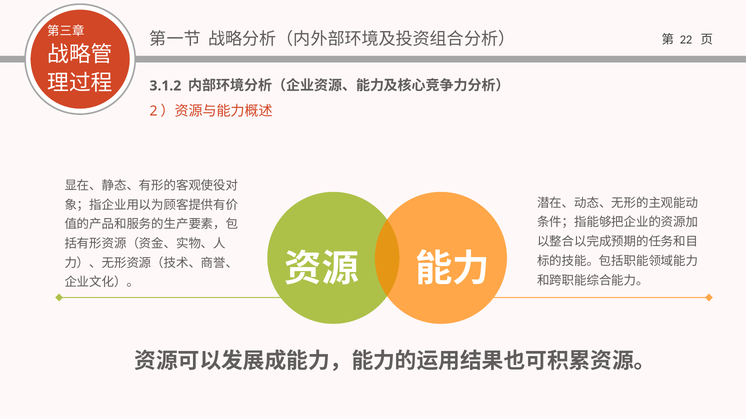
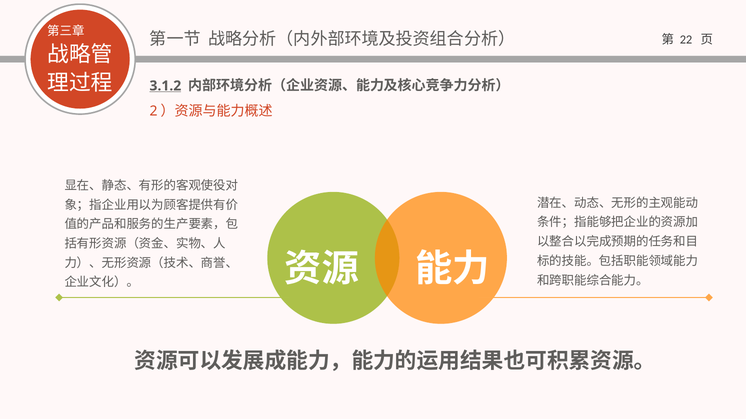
3.1.2 underline: none -> present (165, 86)
